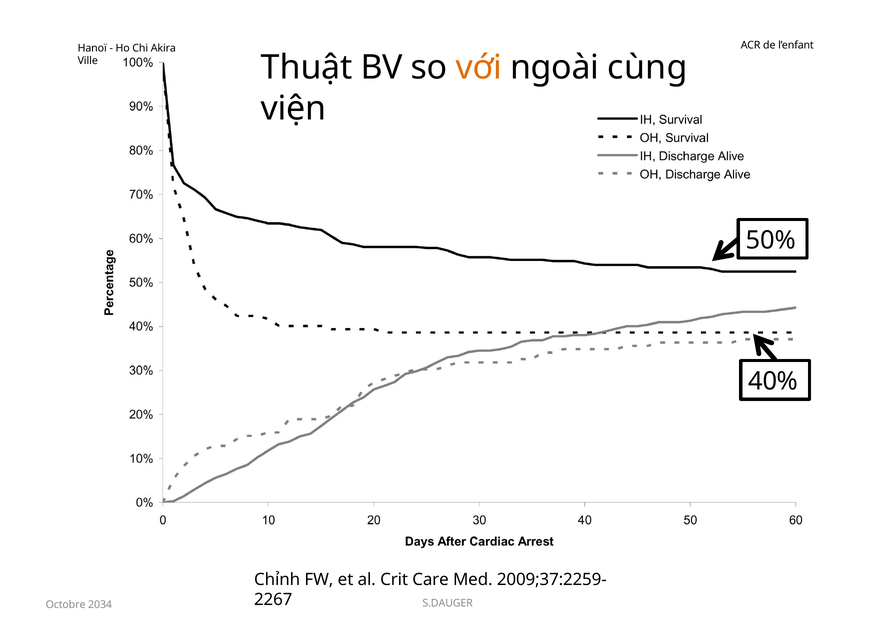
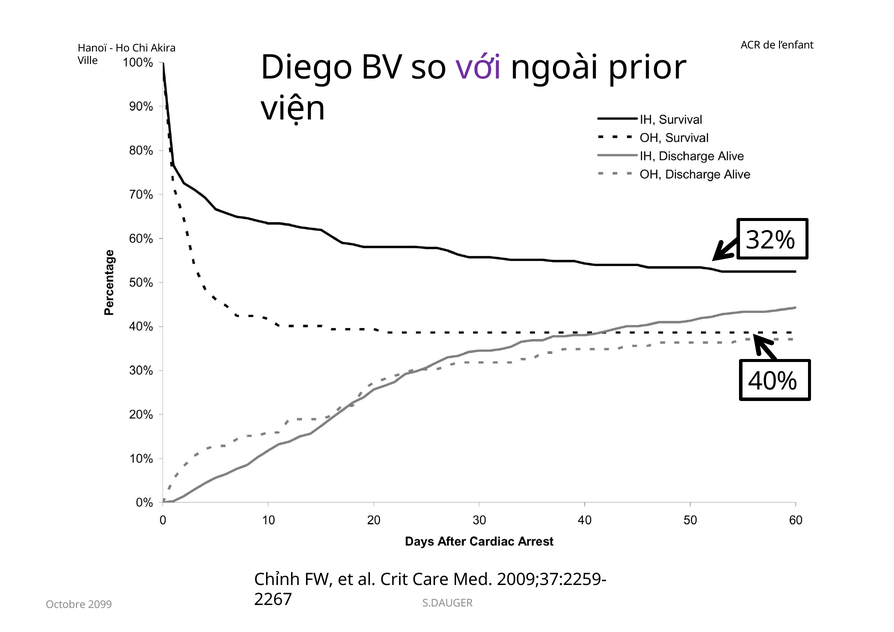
Thuật: Thuật -> Diego (307, 67)
với colour: orange -> purple (479, 67)
cùng: cùng -> prior (647, 67)
50%: 50% -> 32% (771, 240)
2034: 2034 -> 2099 (100, 605)
